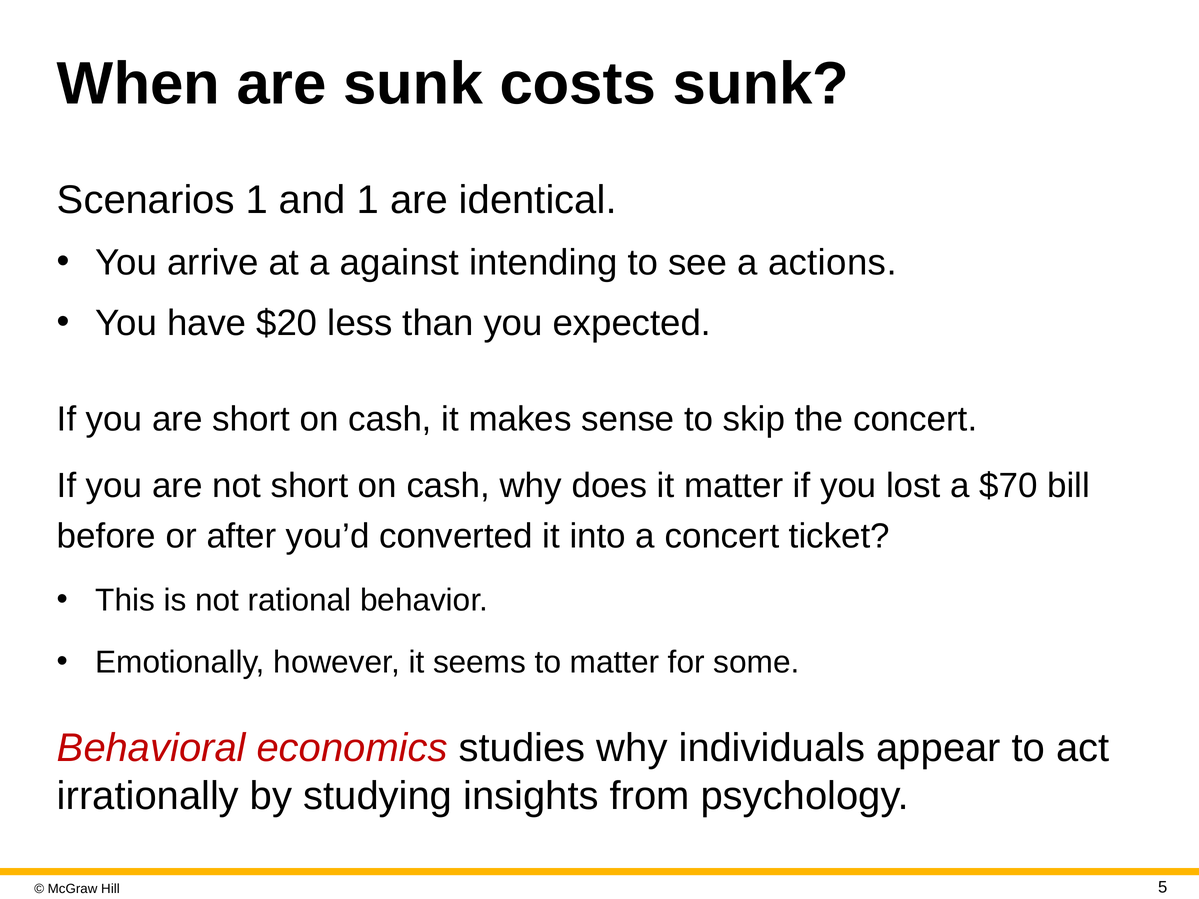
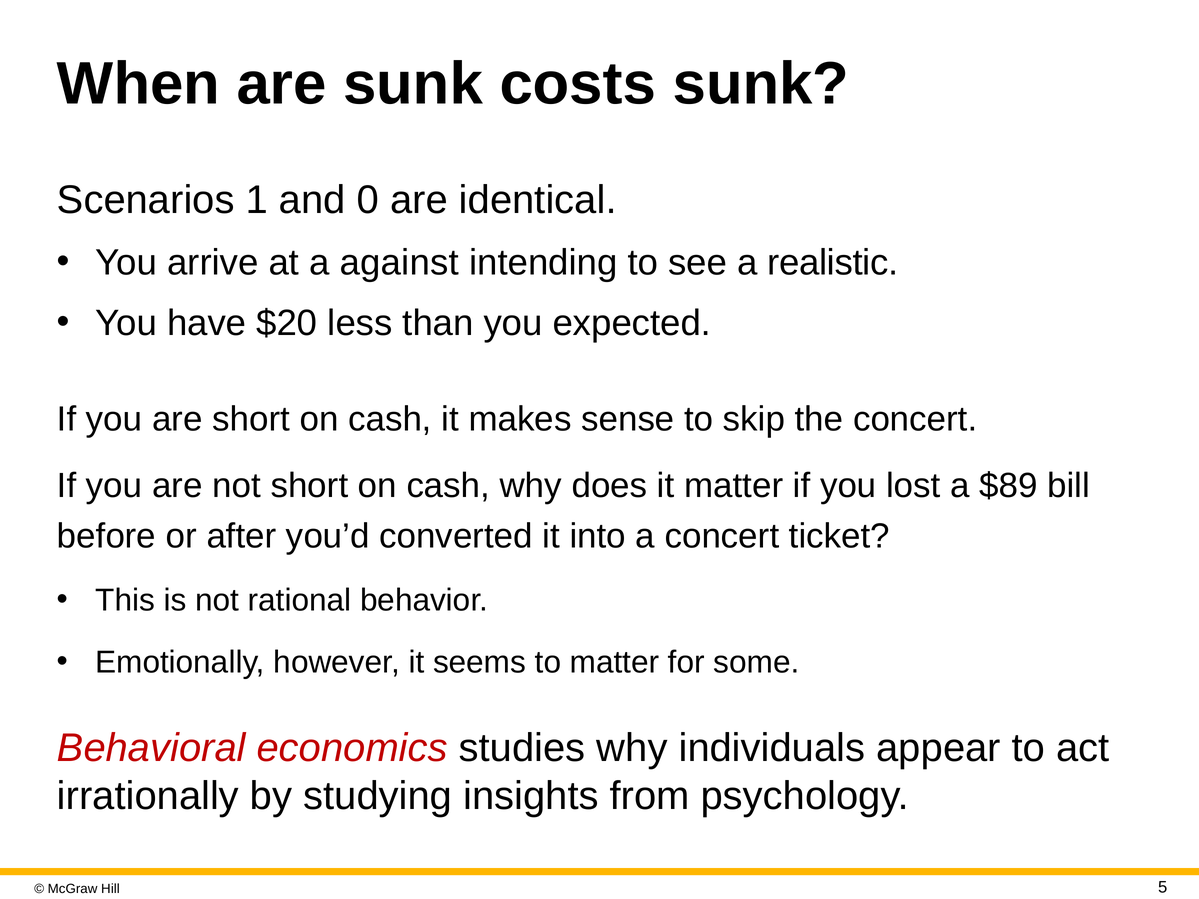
and 1: 1 -> 0 (368, 200)
actions: actions -> realistic (833, 263)
$70: $70 -> $89 (1008, 486)
